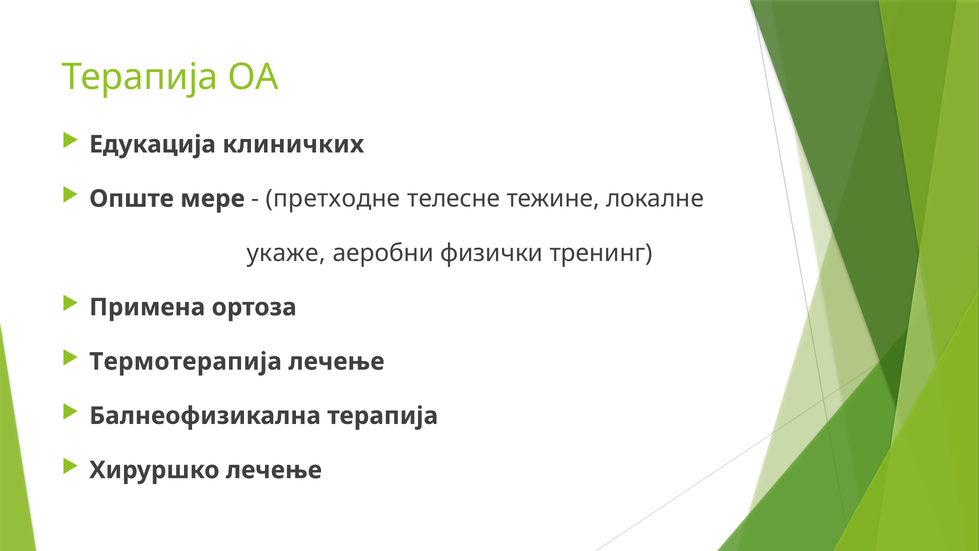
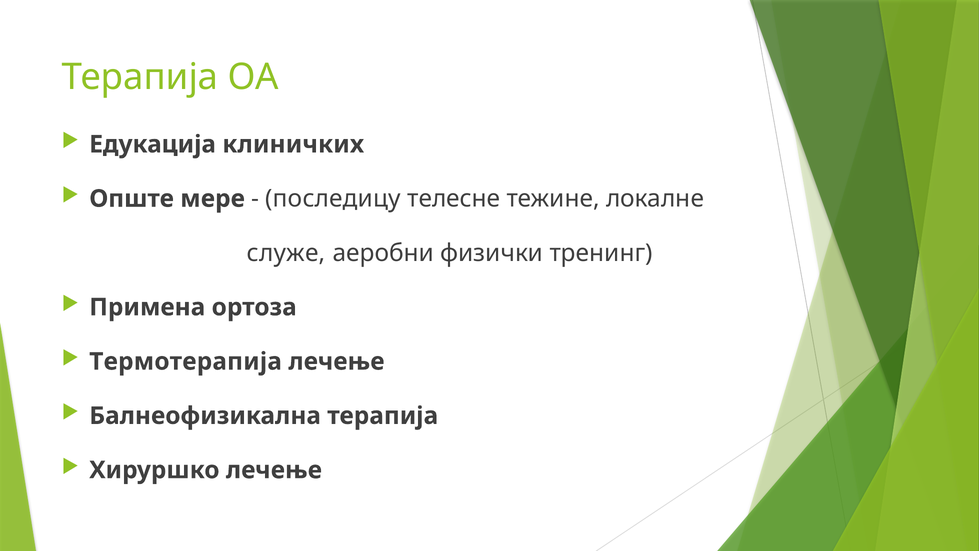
претходне: претходне -> последицу (333, 199)
укаже: укаже -> служе (286, 253)
